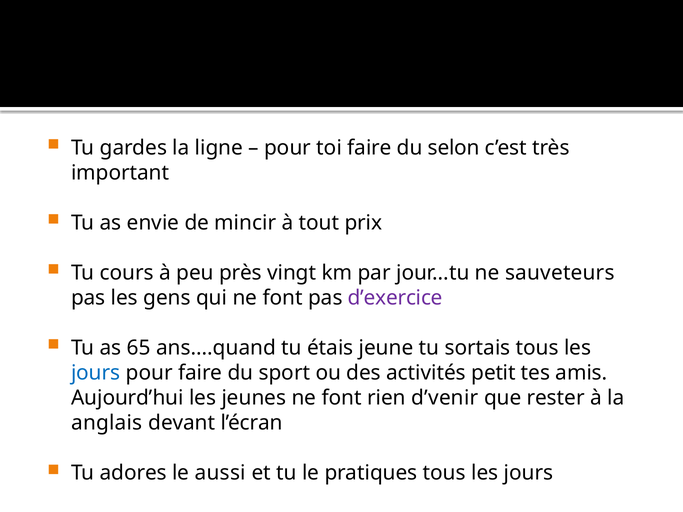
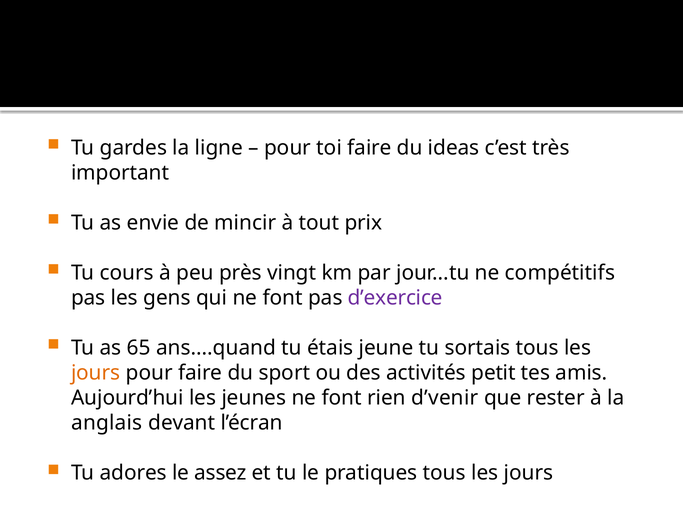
selon: selon -> ideas (454, 148)
sauveteurs: sauveteurs -> compétitifs (560, 273)
jours colour: blue -> orange (96, 373)
aussi: aussi -> assez (221, 473)
